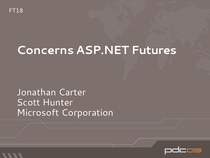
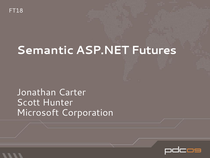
Concerns: Concerns -> Semantic (45, 50)
